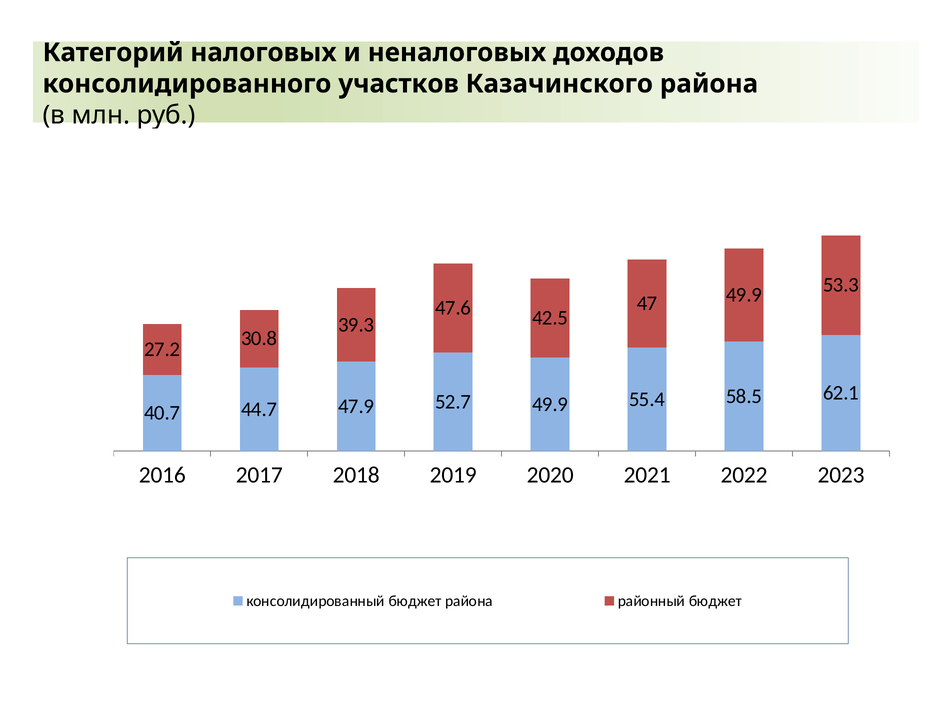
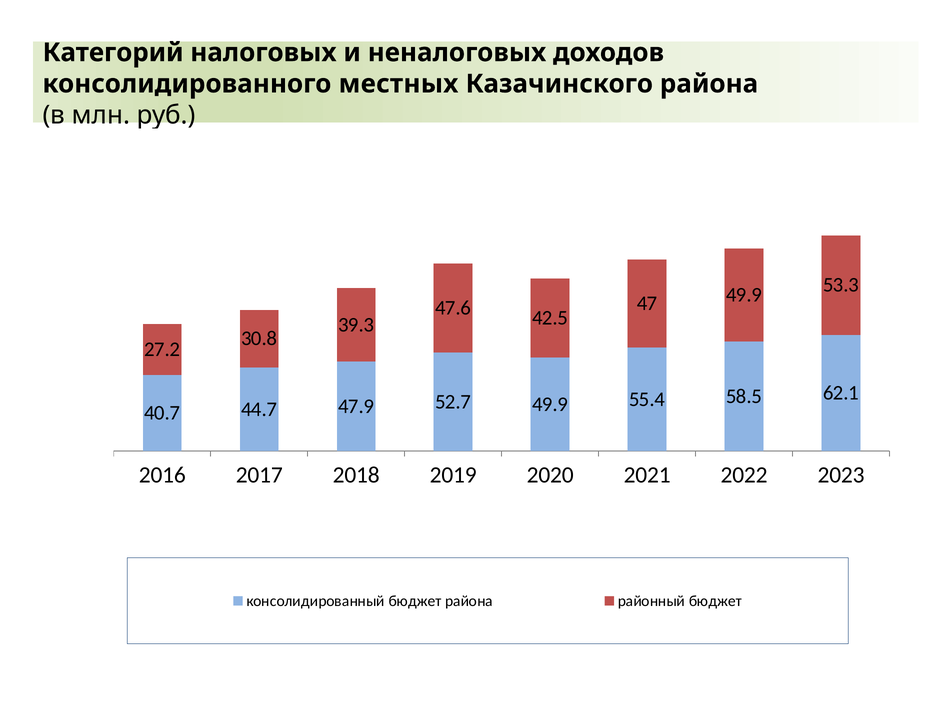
участков: участков -> местных (398, 84)
